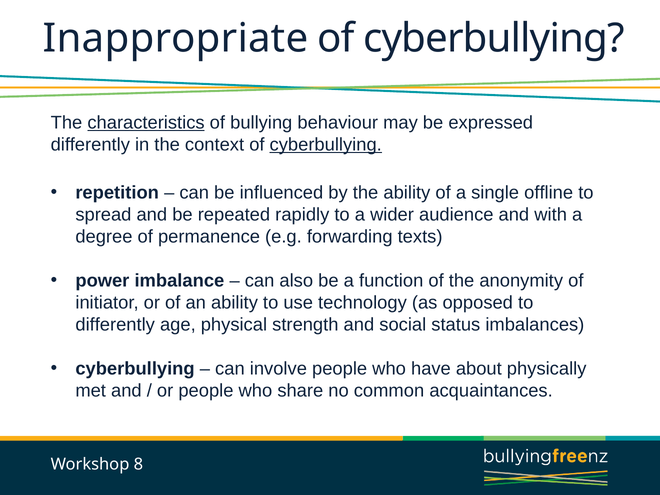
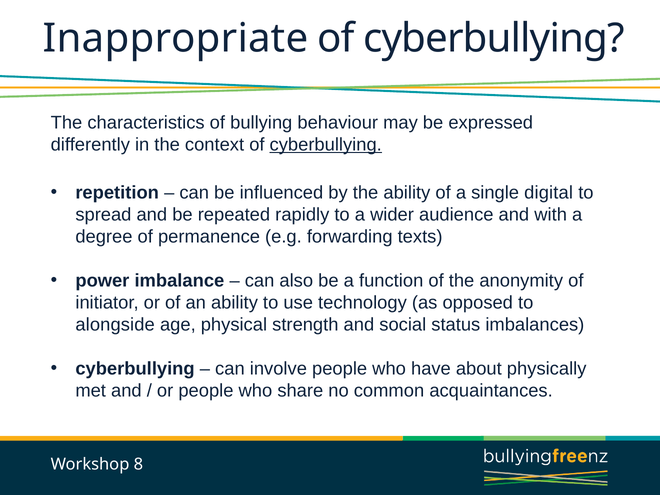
characteristics underline: present -> none (146, 123)
offline: offline -> digital (549, 193)
differently: differently -> alongside (115, 325)
